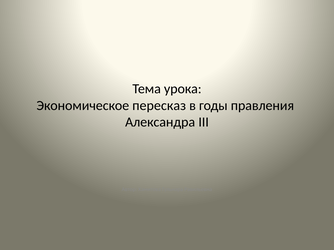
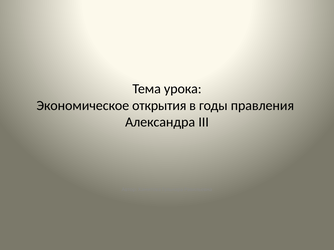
пересказ: пересказ -> открытия (159, 106)
